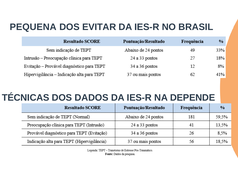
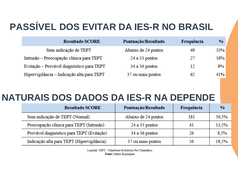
PEQUENA: PEQUENA -> PASSÍVEL (33, 27)
TÉCNICAS: TÉCNICAS -> NATURAIS (26, 97)
